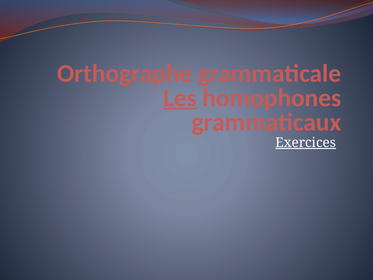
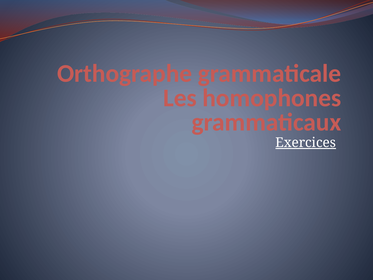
Les underline: present -> none (180, 98)
